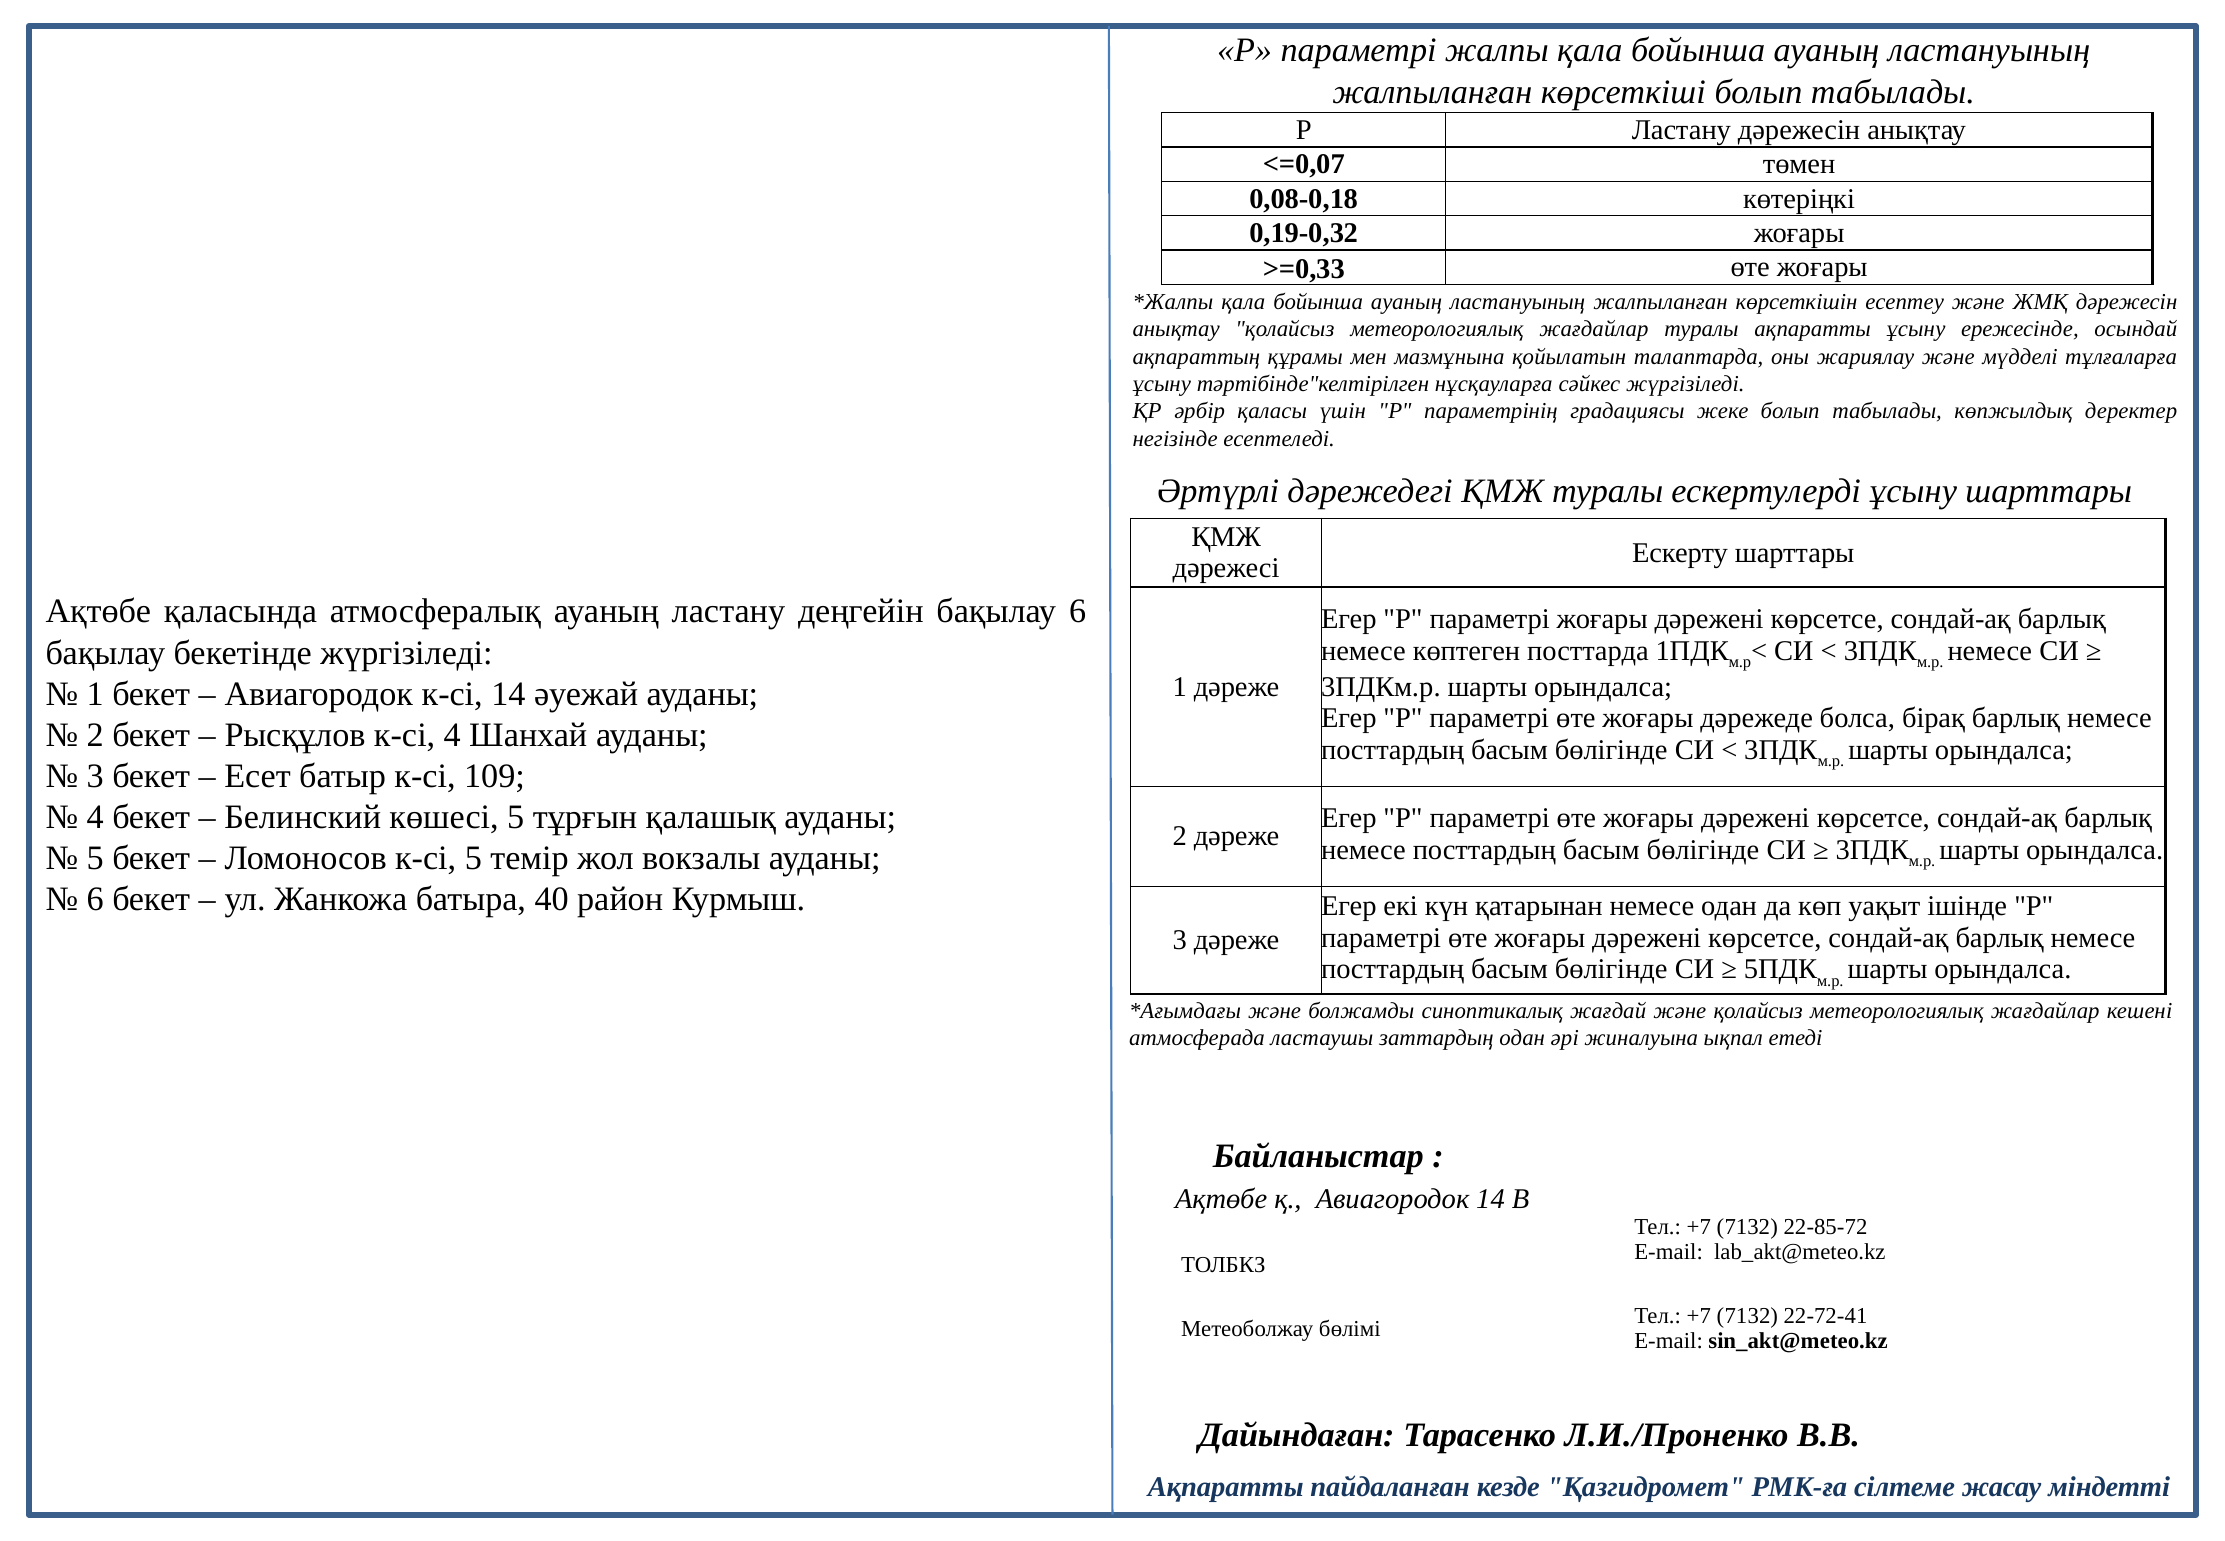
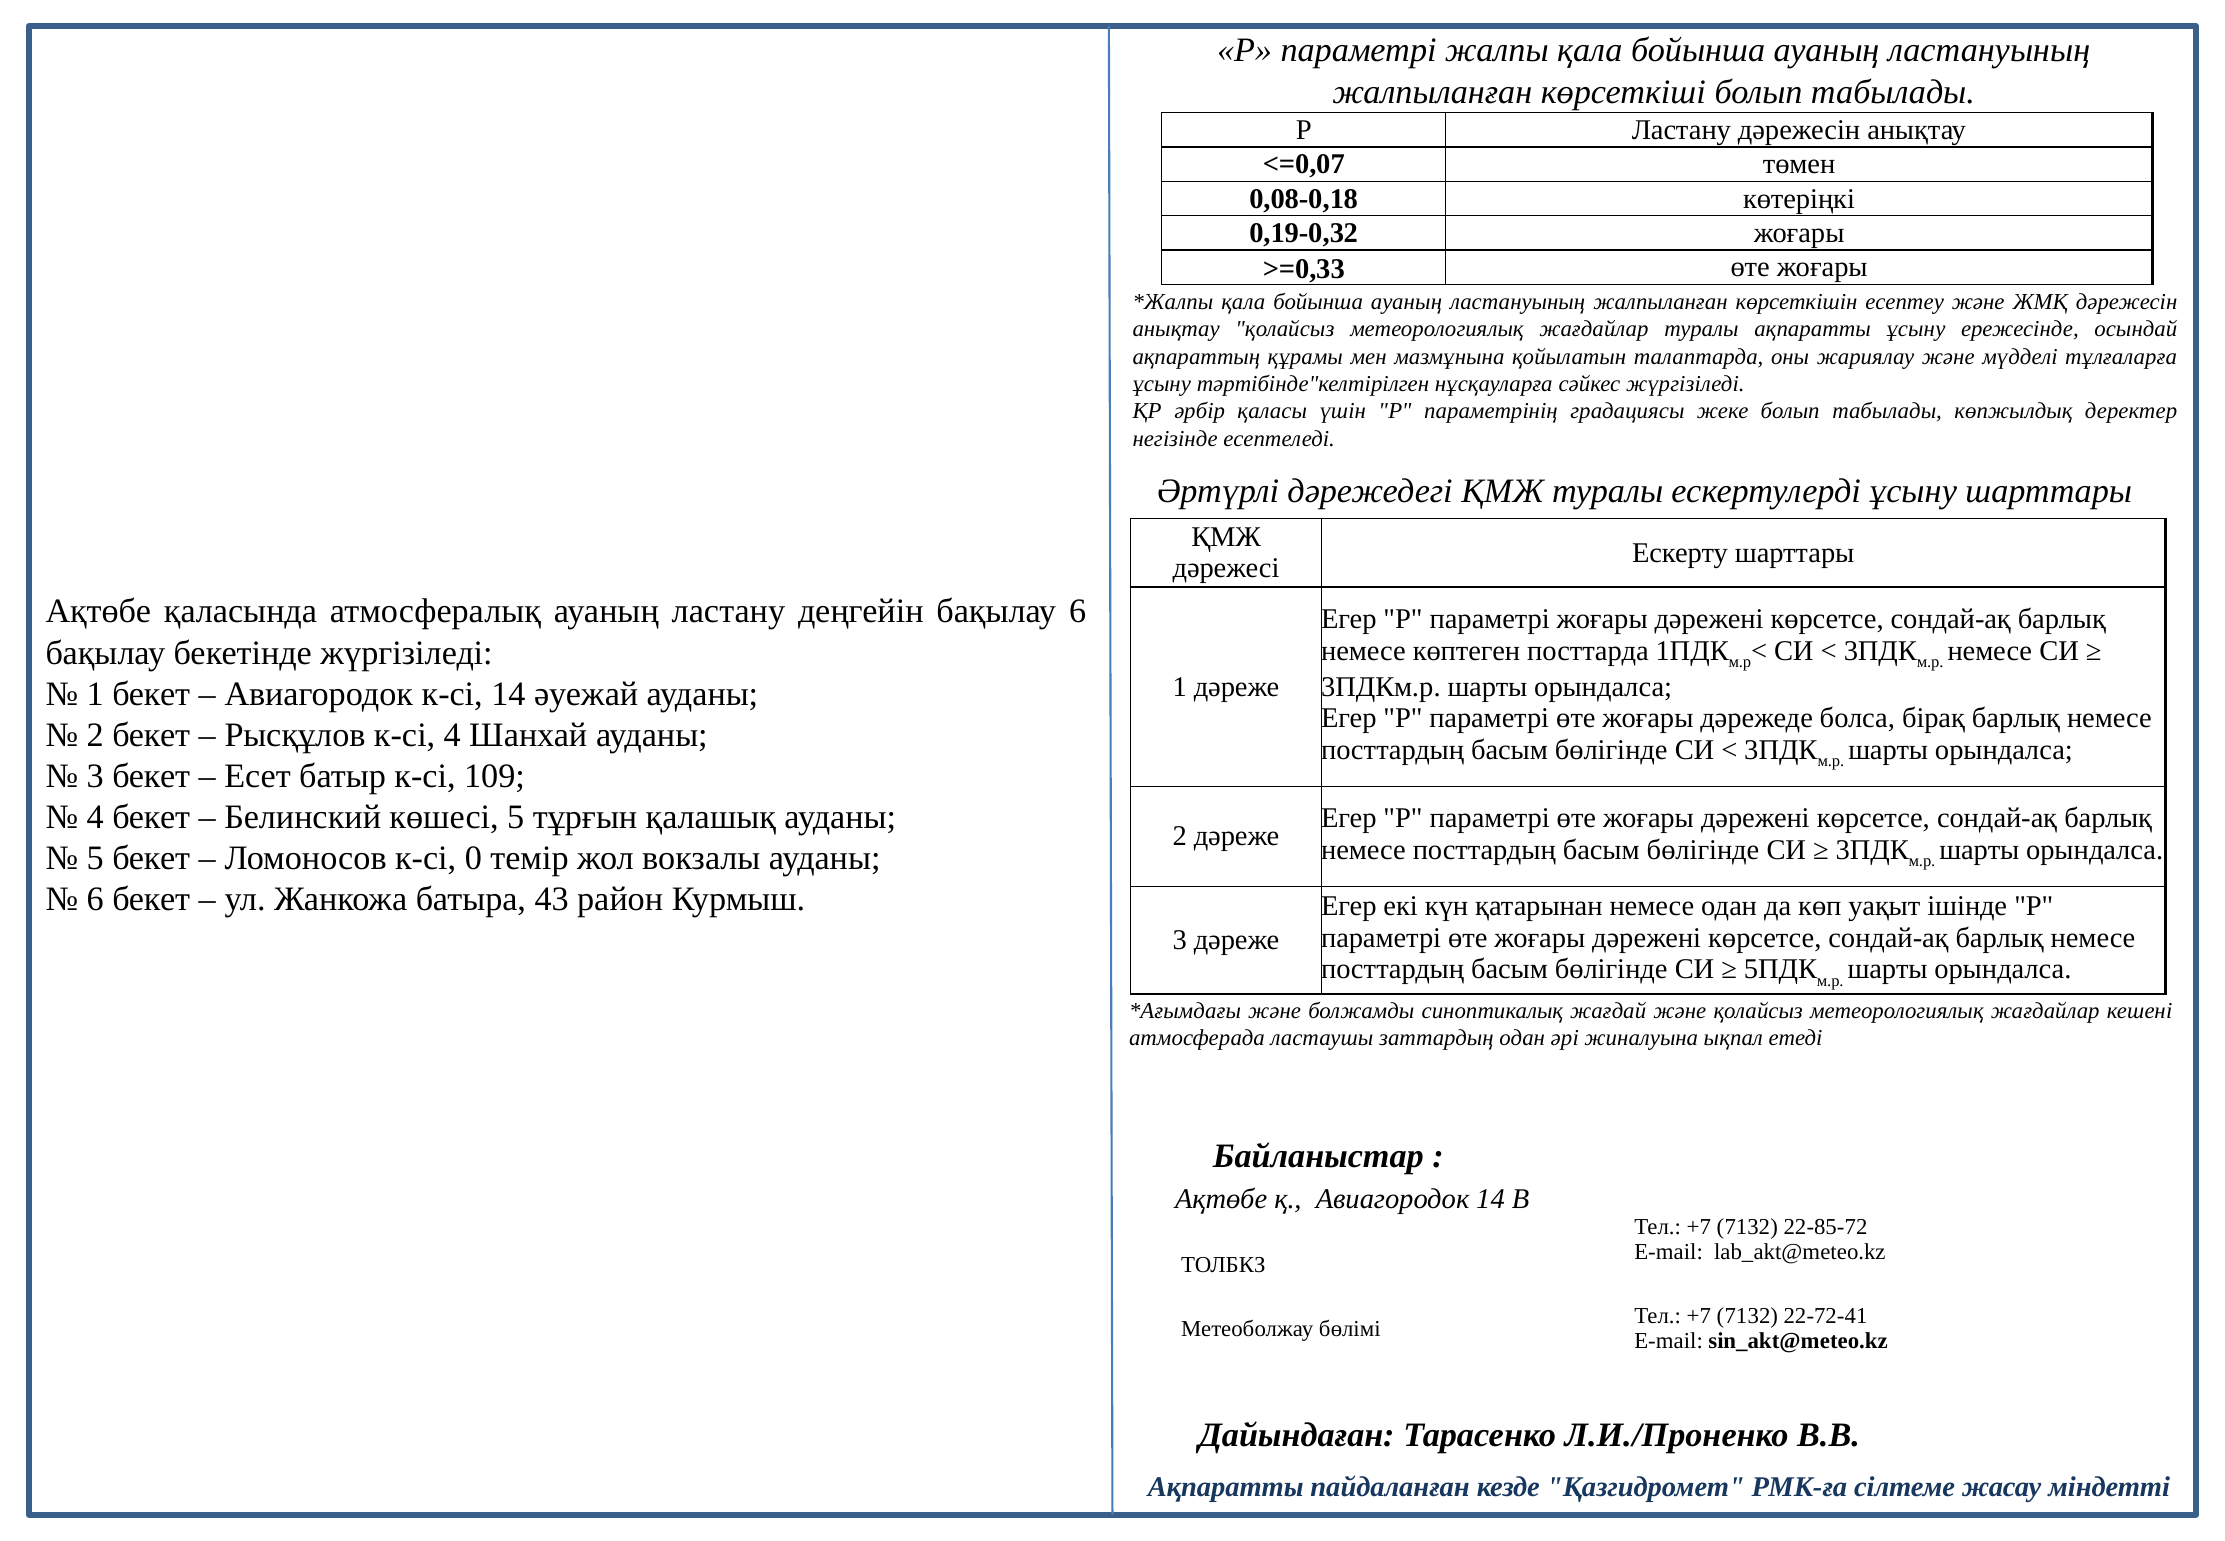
к-сі 5: 5 -> 0 (473, 858)
40: 40 -> 43 (552, 899)
